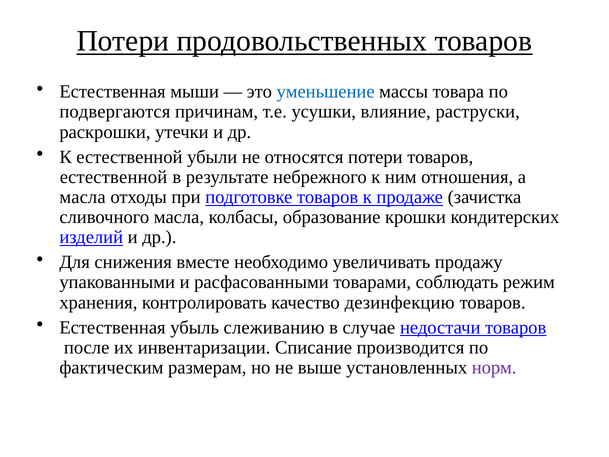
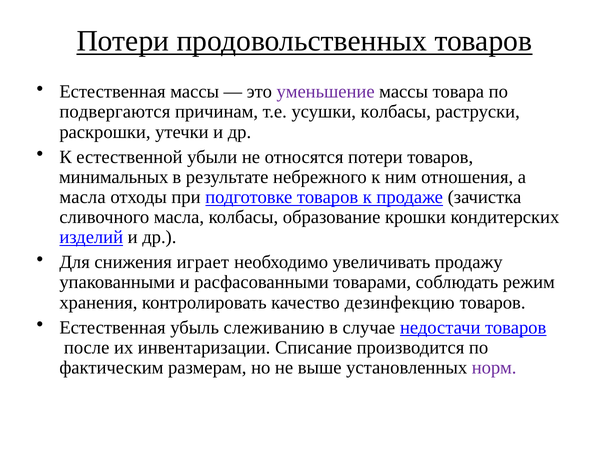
Естественная мыши: мыши -> массы (195, 92)
уменьшение colour: blue -> purple (326, 92)
усушки влияние: влияние -> колбасы (396, 112)
естественной: естественной -> минимальных (114, 177)
вместе: вместе -> играет (203, 262)
